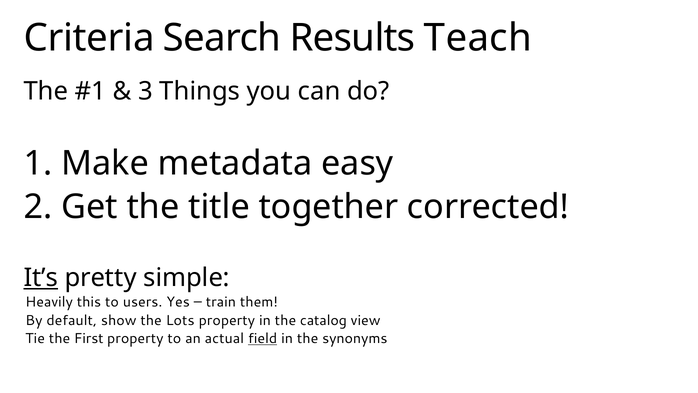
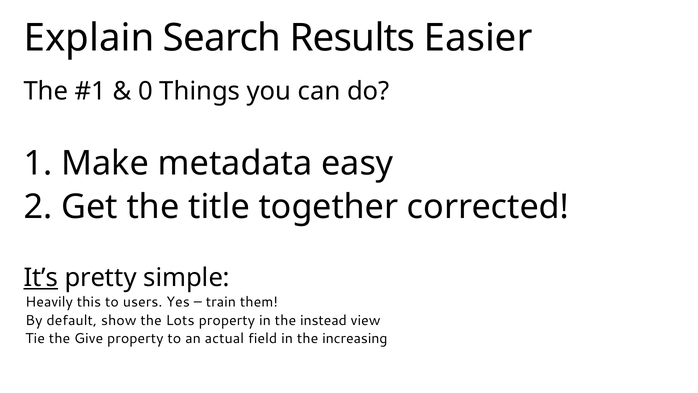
Criteria: Criteria -> Explain (89, 38)
Teach: Teach -> Easier (478, 38)
3: 3 -> 0 (146, 91)
catalog: catalog -> instead (323, 320)
First: First -> Give (89, 338)
field underline: present -> none (263, 338)
synonyms: synonyms -> increasing (355, 338)
